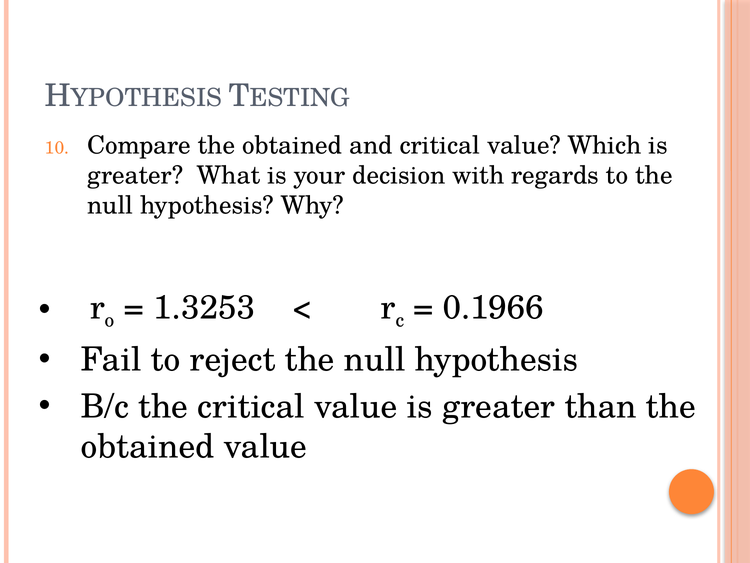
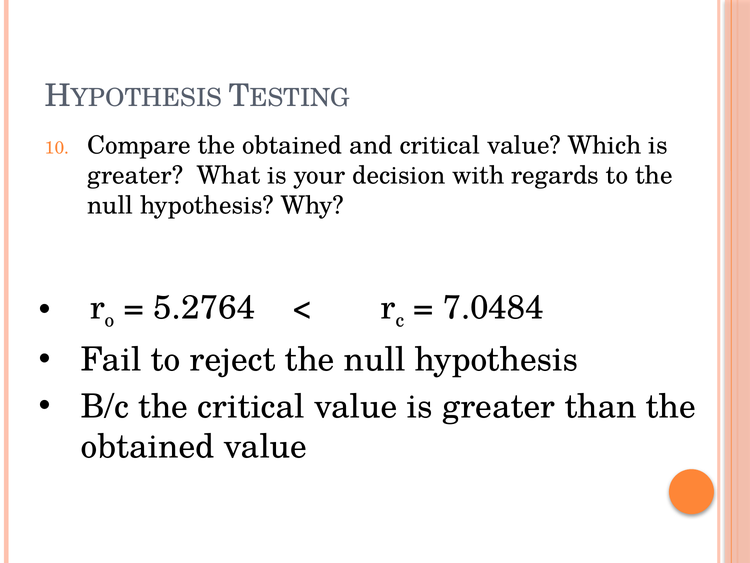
1.3253: 1.3253 -> 5.2764 (204, 307)
0.1966: 0.1966 -> 7.0484 (493, 307)
